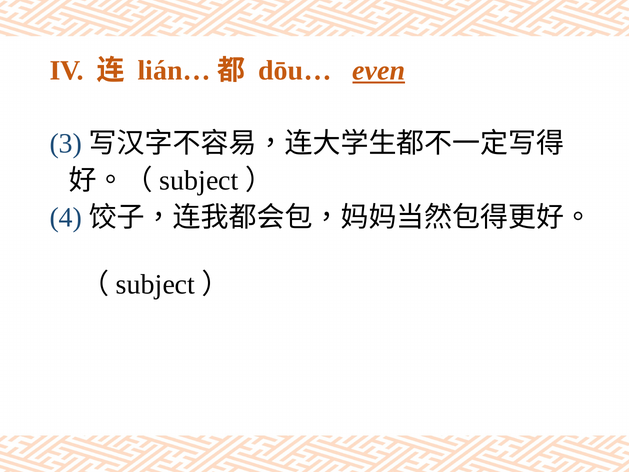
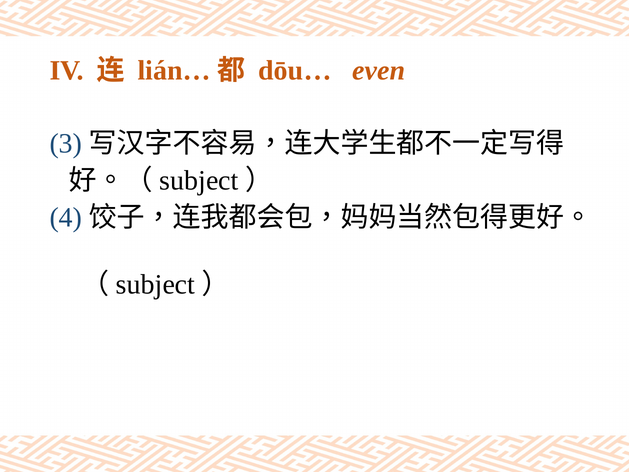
even underline: present -> none (379, 71)
